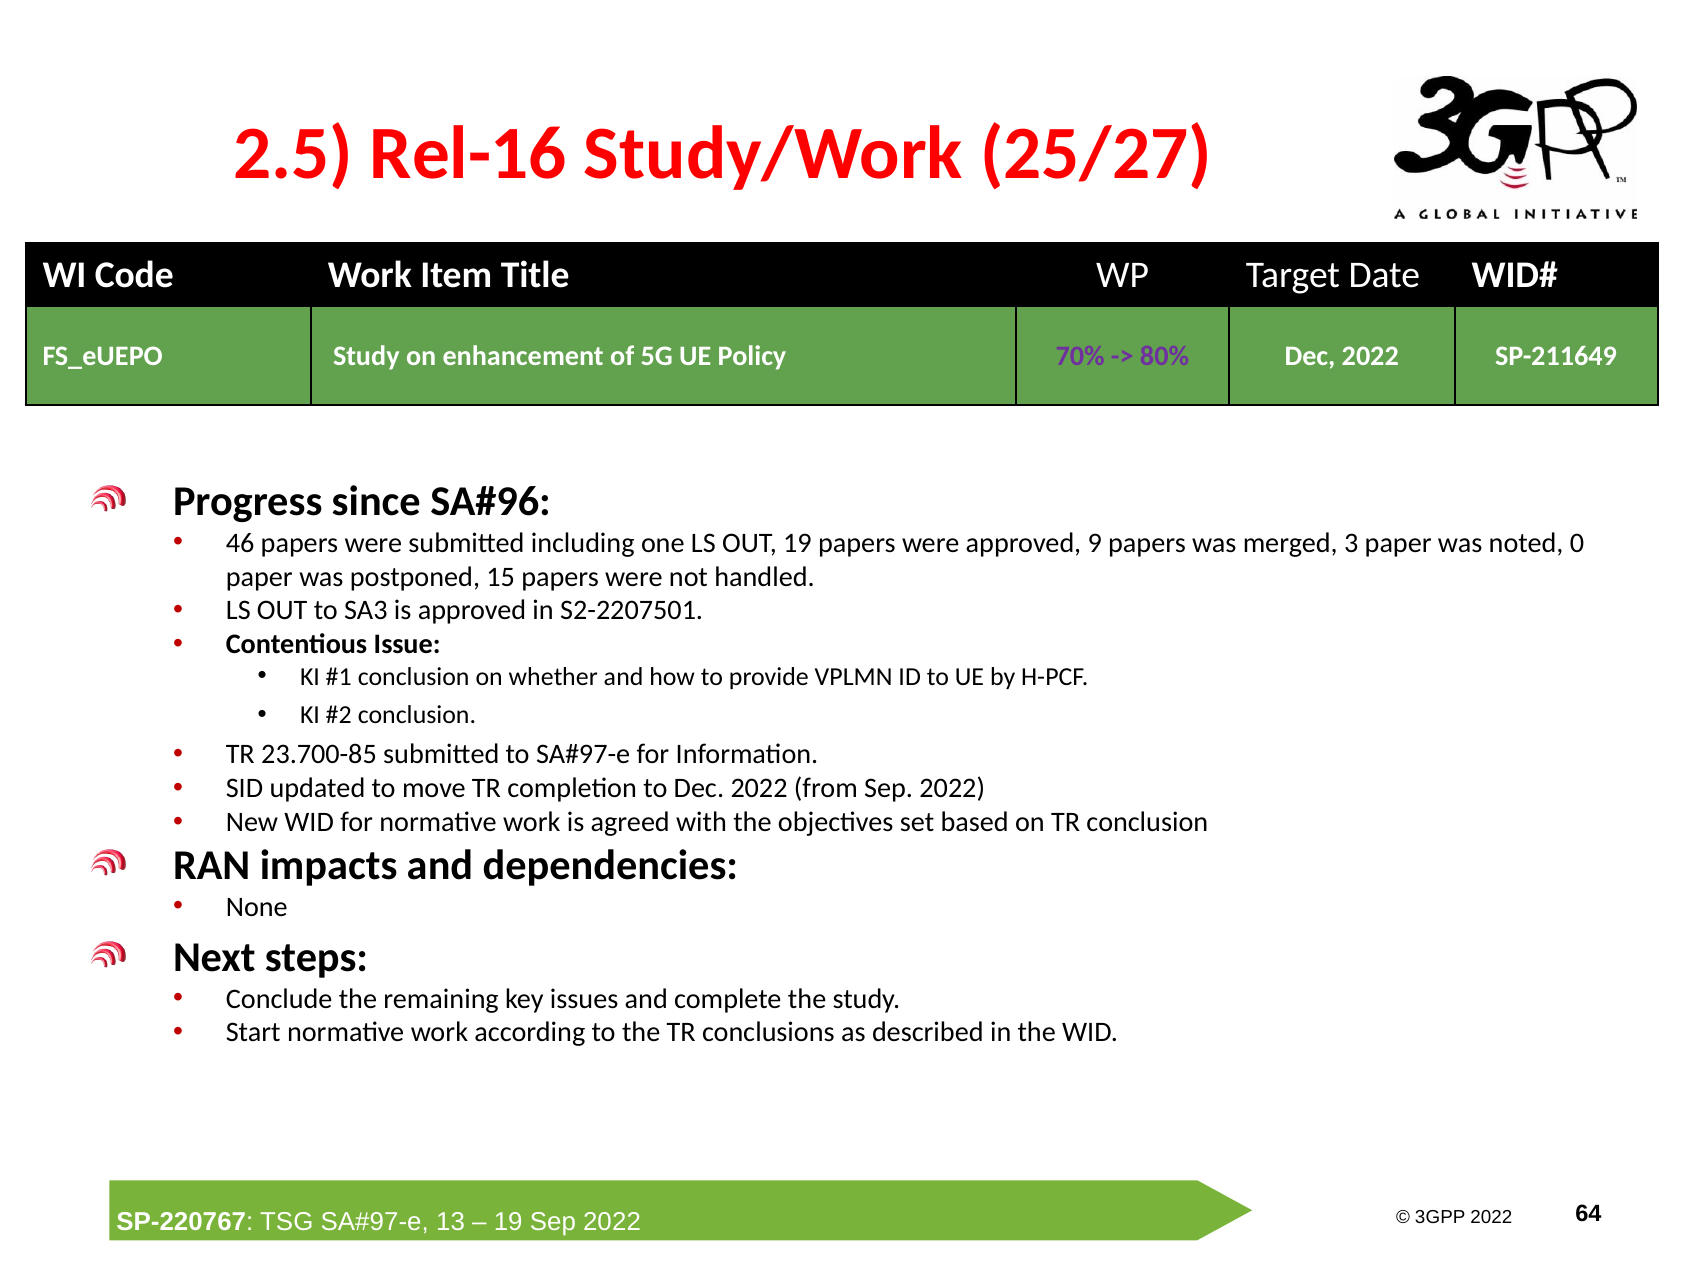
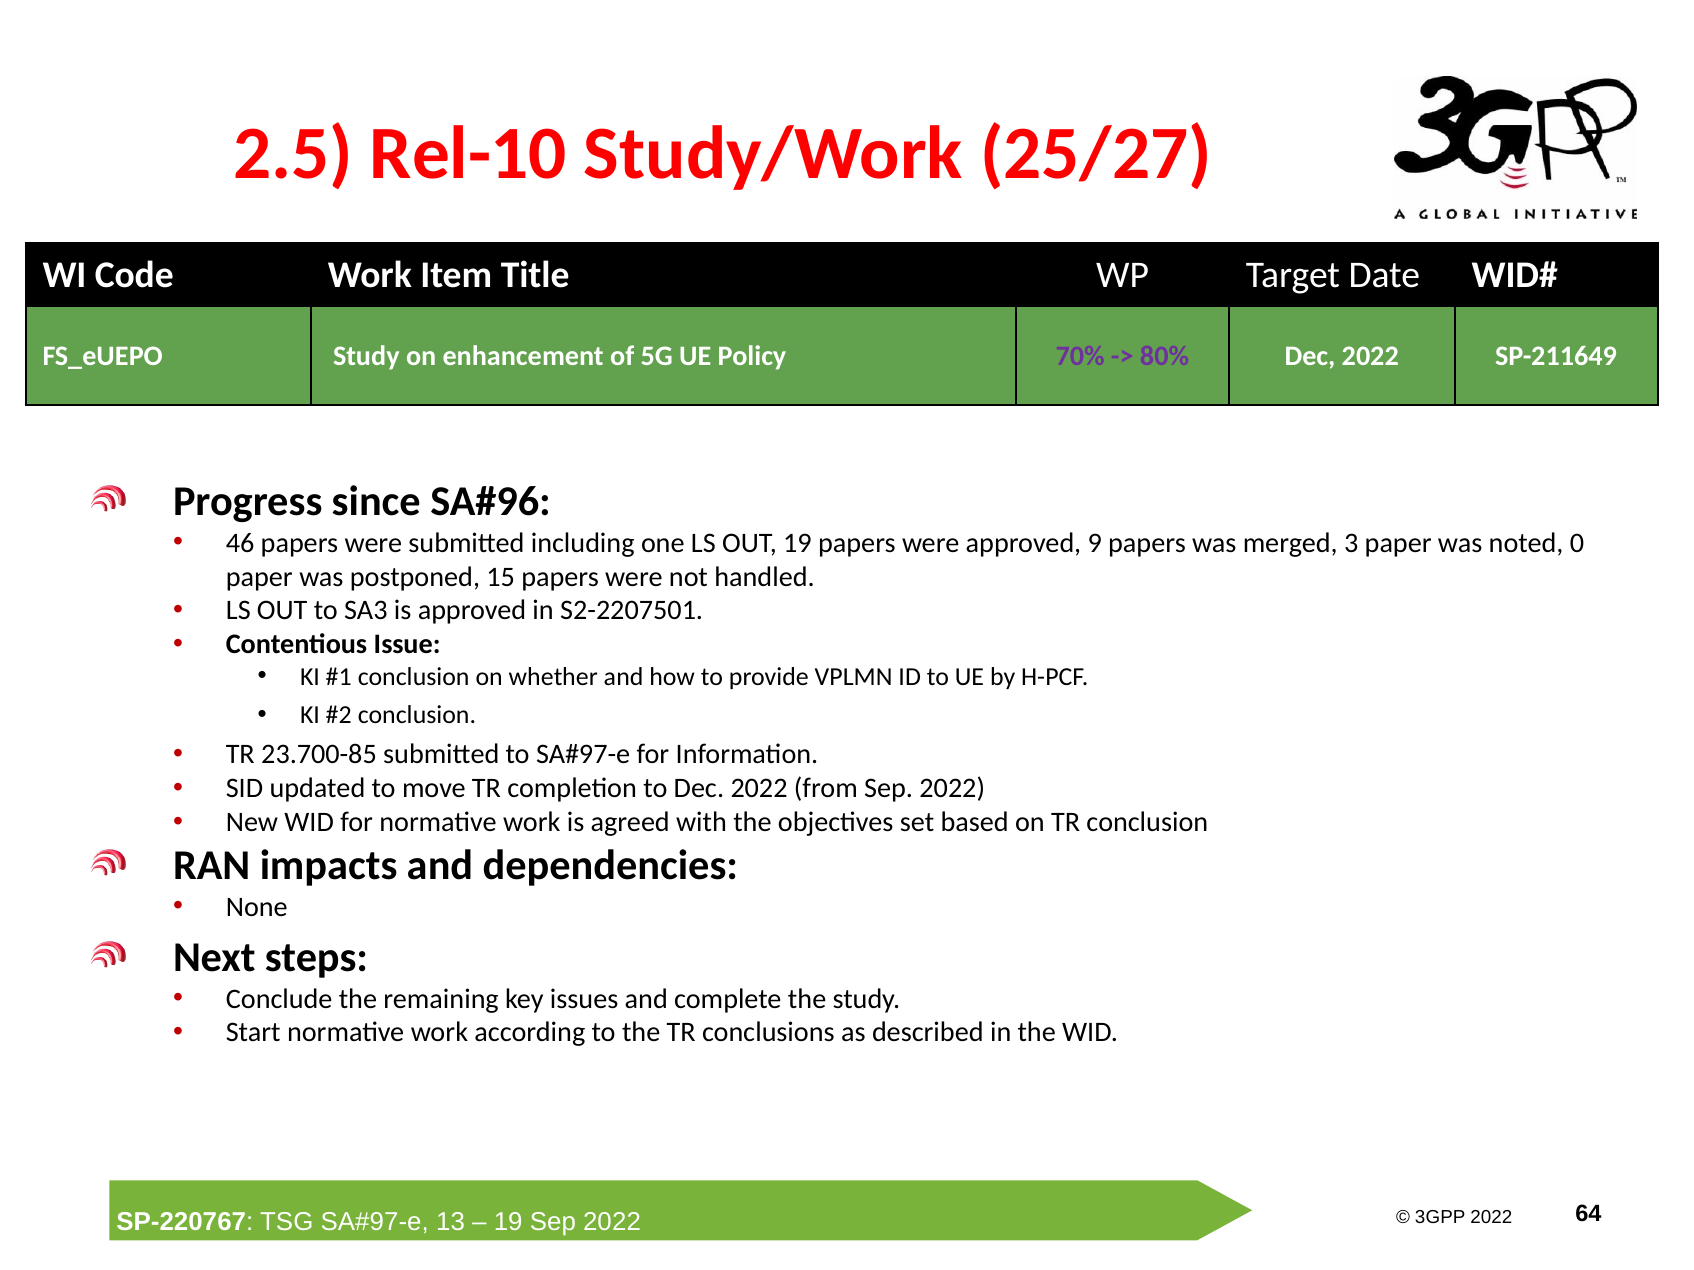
Rel-16: Rel-16 -> Rel-10 (468, 153)
